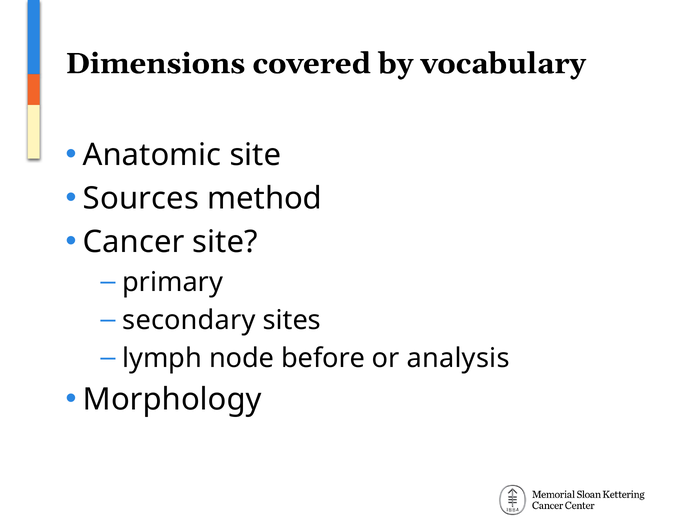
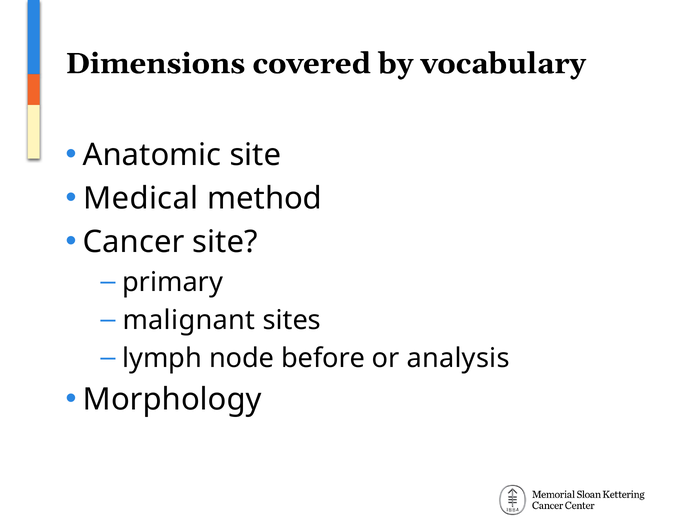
Sources: Sources -> Medical (141, 199)
secondary: secondary -> malignant (189, 320)
